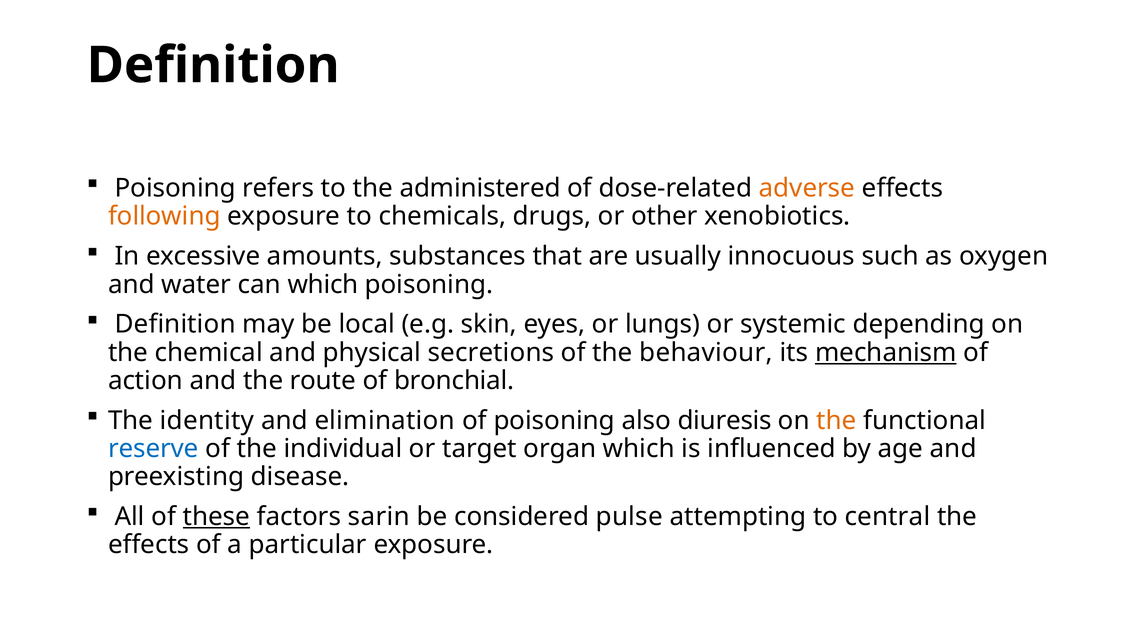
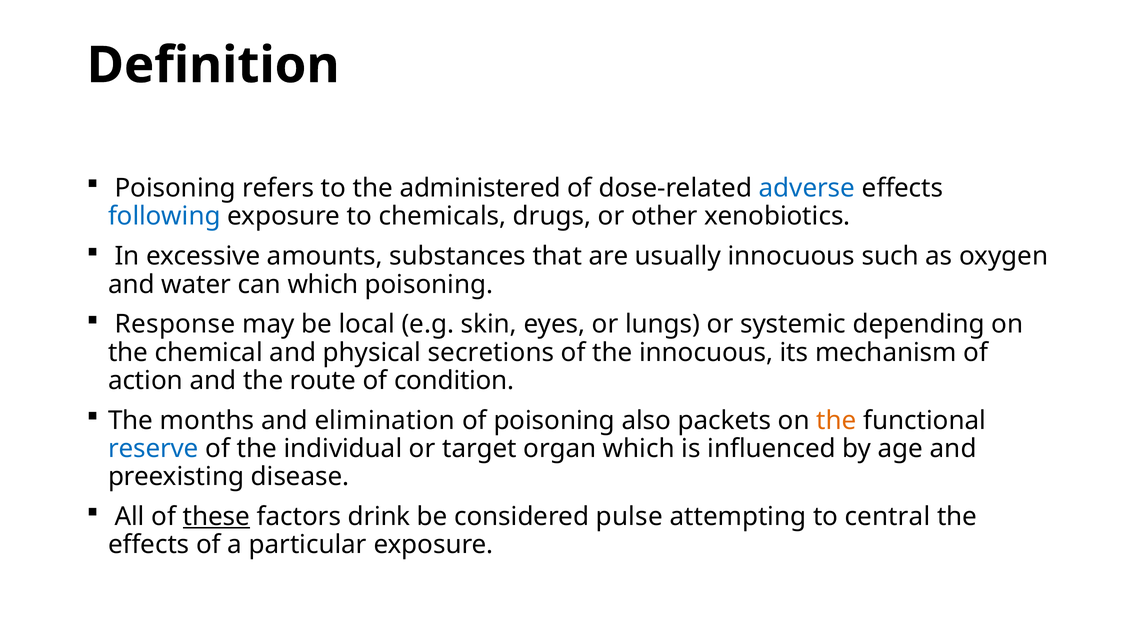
adverse colour: orange -> blue (807, 188)
following colour: orange -> blue (164, 217)
Definition: Definition -> Response (175, 325)
the behaviour: behaviour -> innocuous (706, 353)
mechanism underline: present -> none (886, 353)
bronchial: bronchial -> condition (454, 381)
identity: identity -> months (207, 421)
diuresis: diuresis -> packets (725, 421)
sarin: sarin -> drink (379, 517)
